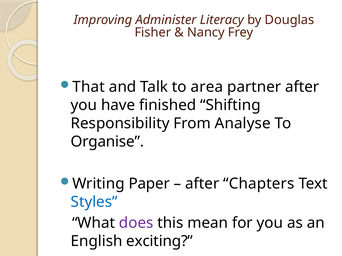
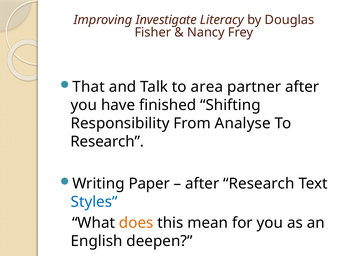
Administer: Administer -> Investigate (166, 20)
Organise: Organise -> Research (107, 142)
after Chapters: Chapters -> Research (259, 184)
does colour: purple -> orange (136, 223)
exciting: exciting -> deepen (159, 242)
